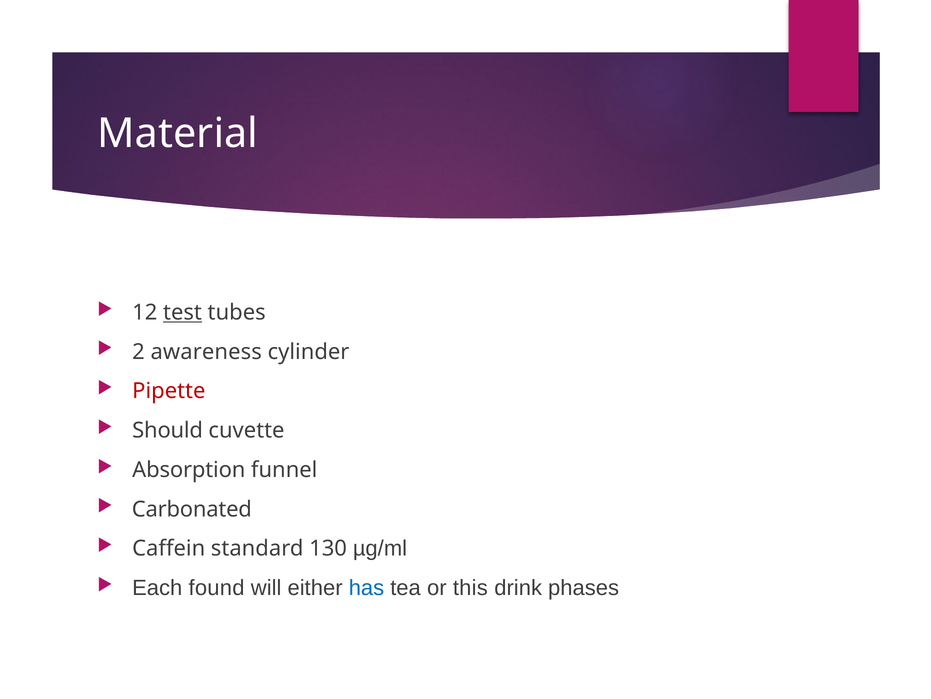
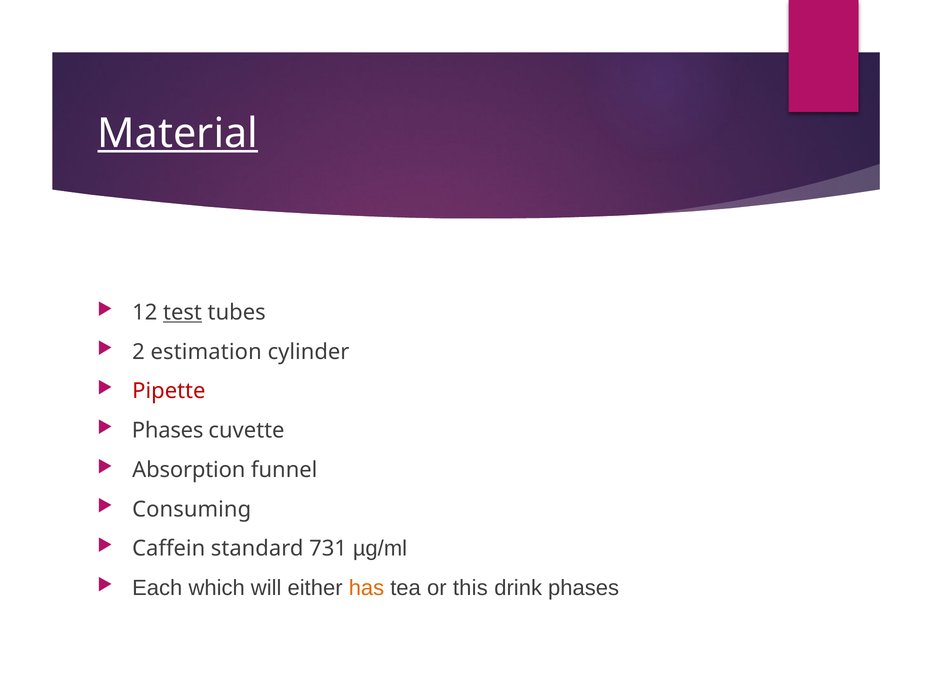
Material underline: none -> present (178, 133)
awareness: awareness -> estimation (206, 351)
Should: Should -> Phases (168, 430)
Carbonated: Carbonated -> Consuming (192, 509)
130: 130 -> 731 (328, 548)
found: found -> which (217, 587)
has colour: blue -> orange (366, 587)
